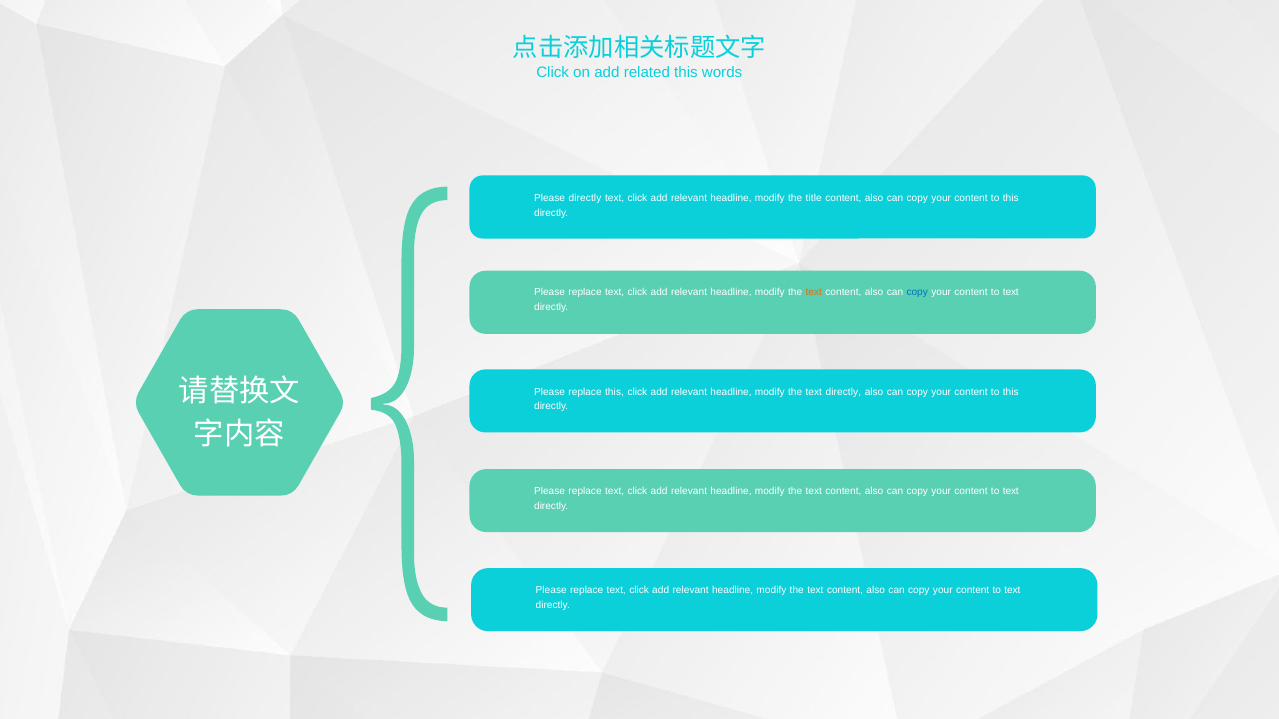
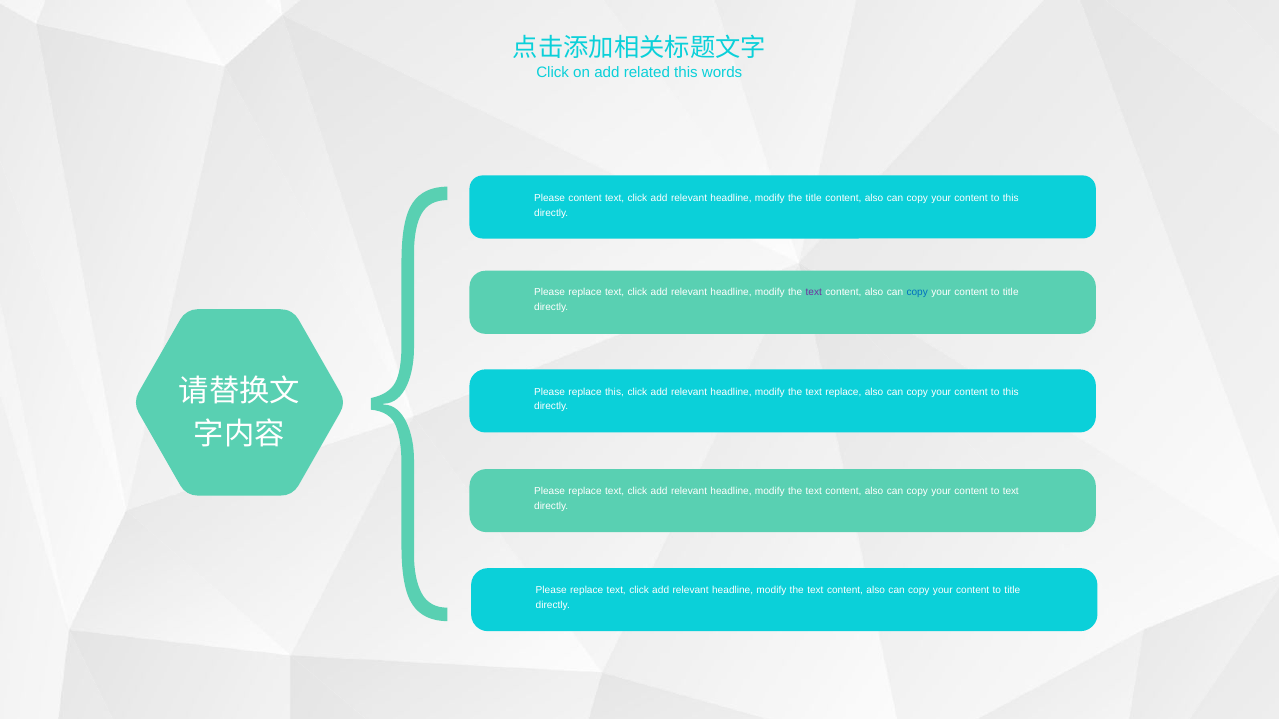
Please directly: directly -> content (585, 199)
text colour: orange -> purple (814, 292)
text: text -> title (1011, 292)
the text directly: directly -> replace (843, 392)
text: text -> title (1012, 591)
